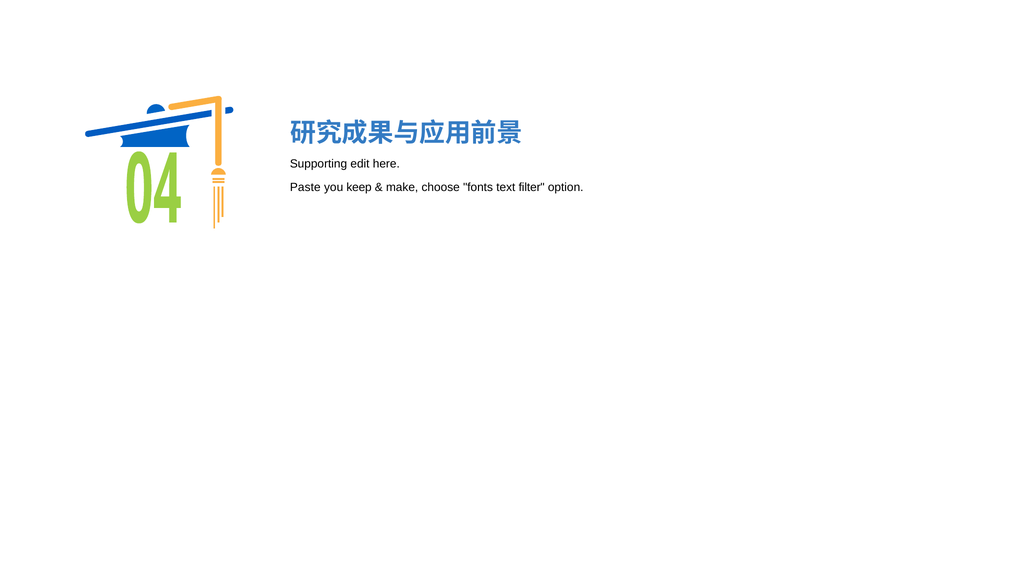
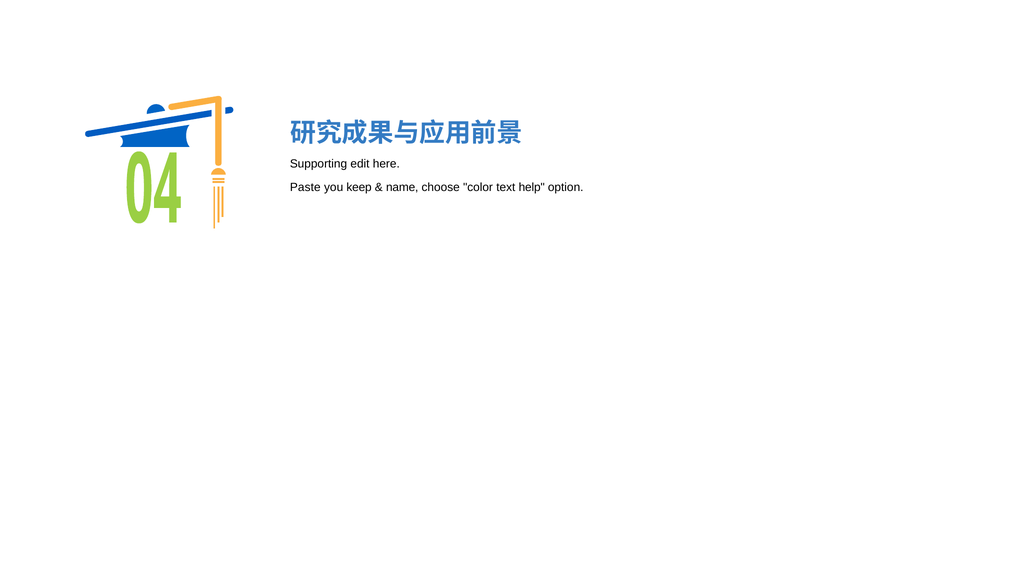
make: make -> name (402, 187)
fonts: fonts -> color (478, 187)
filter: filter -> help (532, 187)
